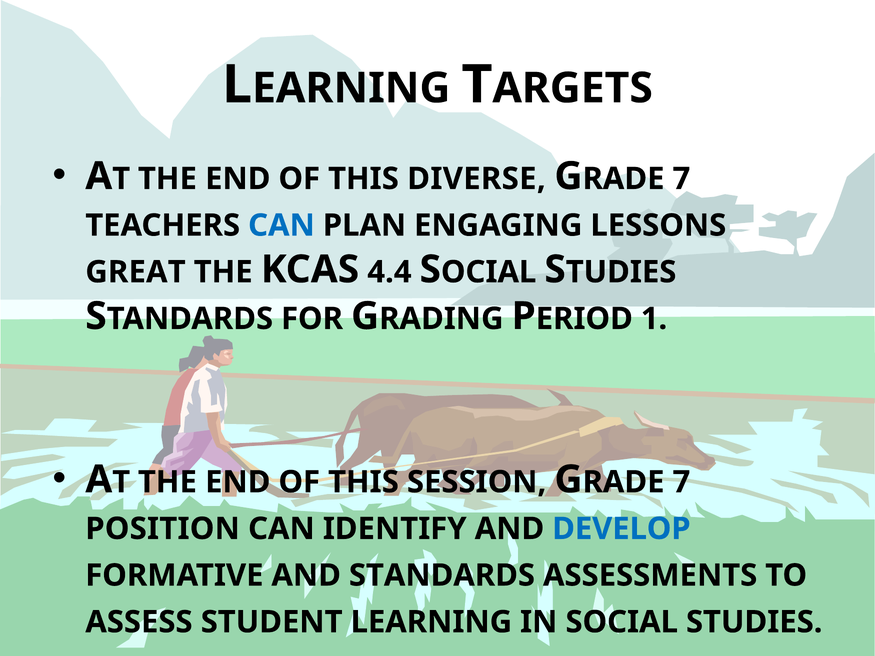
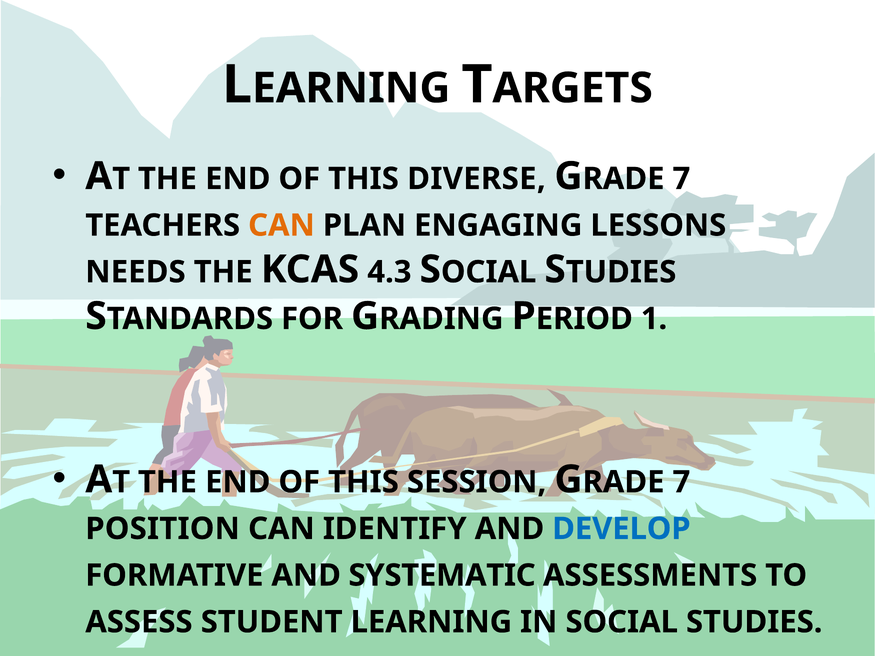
CAN colour: blue -> orange (281, 225)
GREAT: GREAT -> NEEDS (135, 272)
4.4: 4.4 -> 4.3 (389, 272)
STANDARDS: STANDARDS -> SYSTEMATIC (442, 576)
